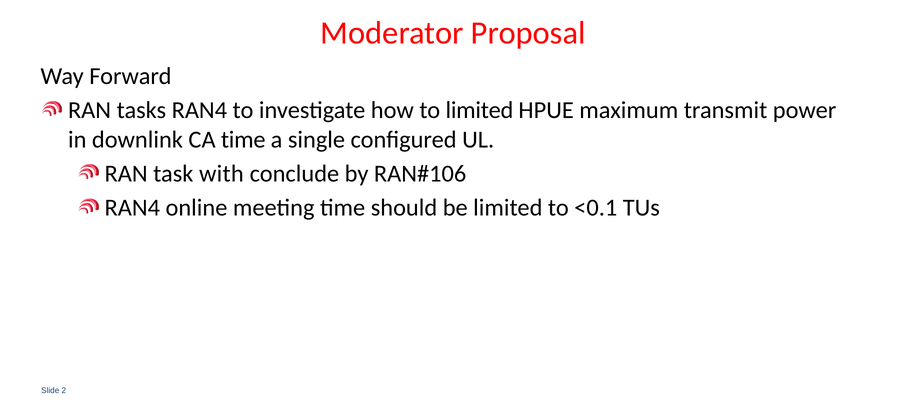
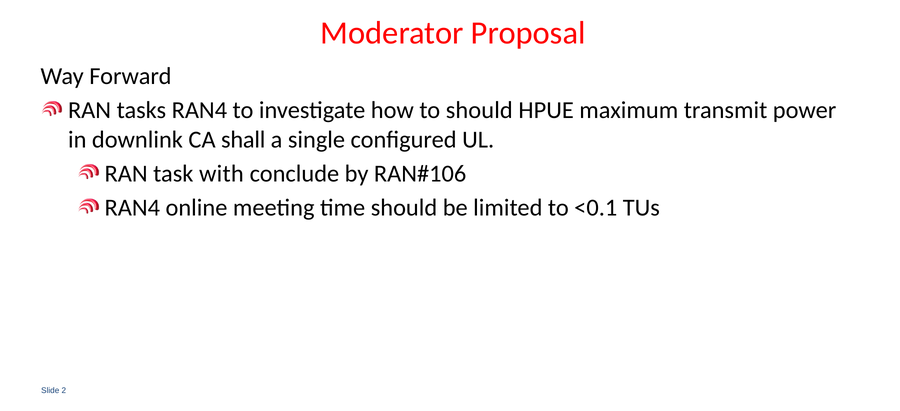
to limited: limited -> should (479, 111)
CA time: time -> shall (243, 140)
